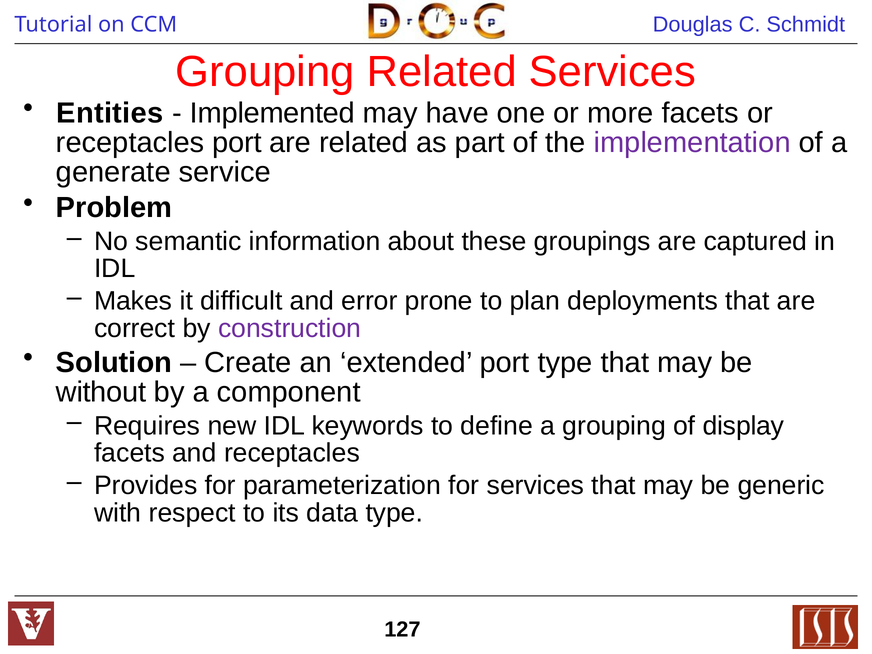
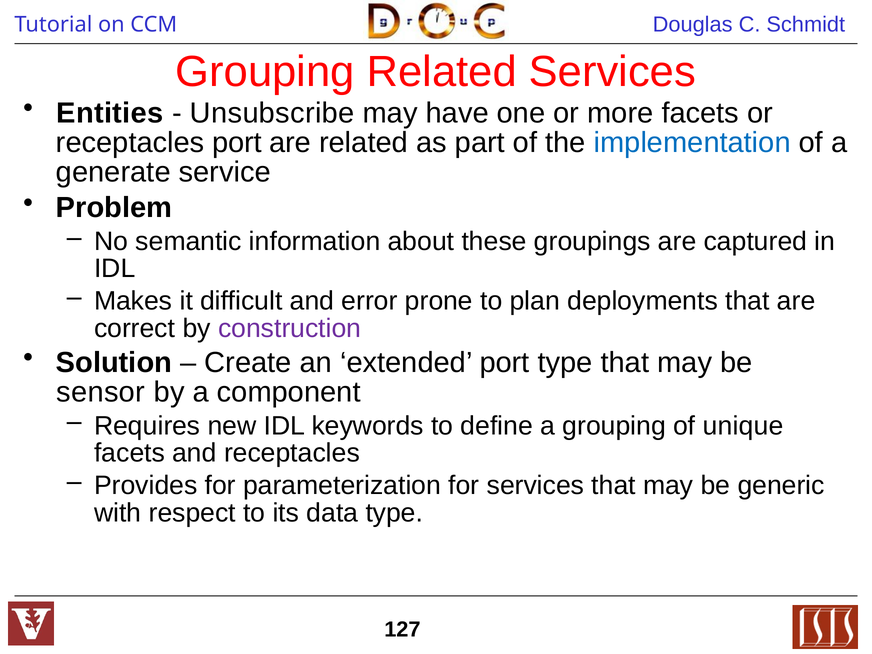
Implemented: Implemented -> Unsubscribe (272, 113)
implementation colour: purple -> blue (692, 143)
without: without -> sensor (101, 392)
display: display -> unique (743, 426)
